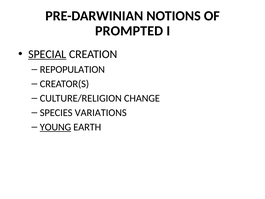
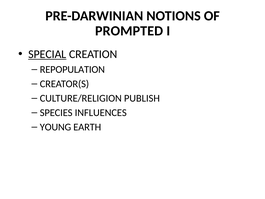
CHANGE: CHANGE -> PUBLISH (142, 98)
VARIATIONS: VARIATIONS -> INFLUENCES (101, 113)
YOUNG underline: present -> none (55, 127)
